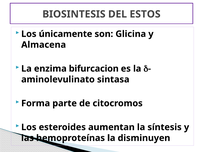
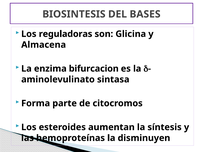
ESTOS: ESTOS -> BASES (145, 14)
únicamente: únicamente -> reguladoras (66, 34)
